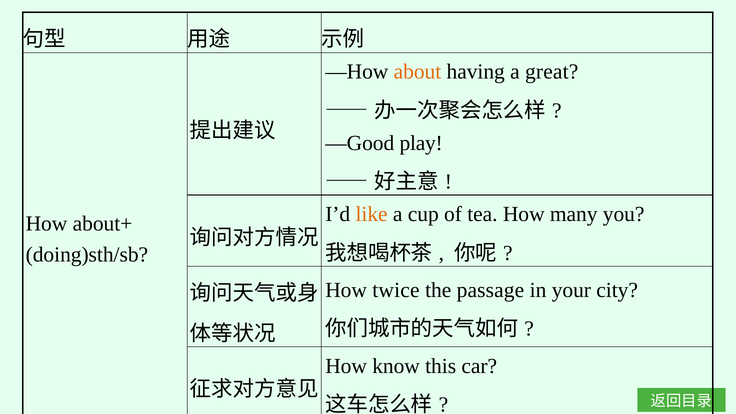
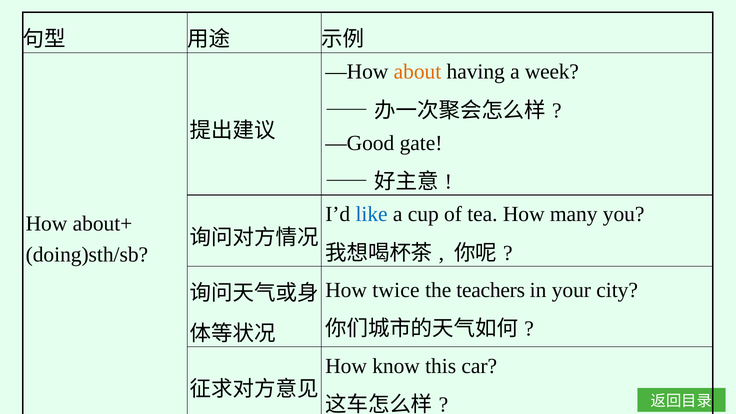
great: great -> week (552, 72)
play: play -> gate (421, 143)
like colour: orange -> blue (372, 214)
passage: passage -> teachers (491, 290)
